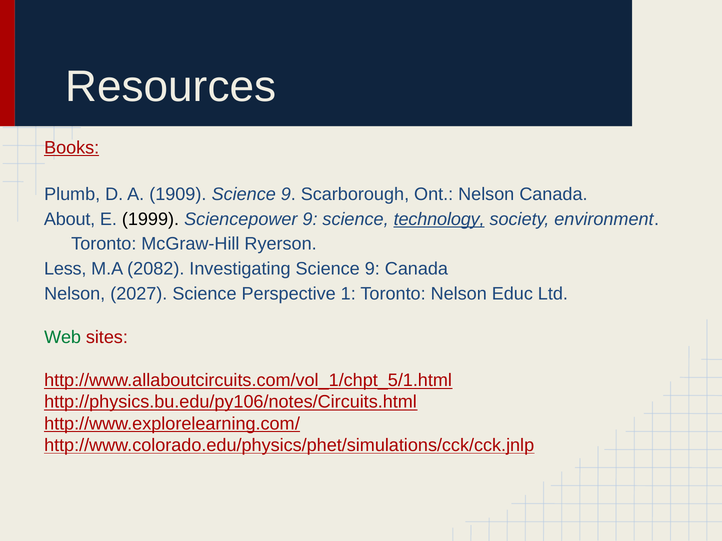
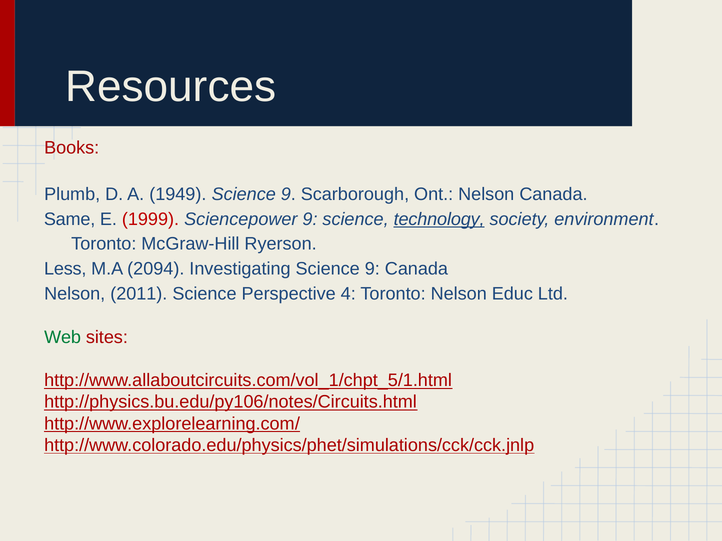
Books underline: present -> none (72, 148)
1909: 1909 -> 1949 (178, 194)
About: About -> Same (70, 219)
1999 colour: black -> red (150, 219)
2082: 2082 -> 2094 (156, 269)
2027: 2027 -> 2011 (139, 294)
1: 1 -> 4 (348, 294)
